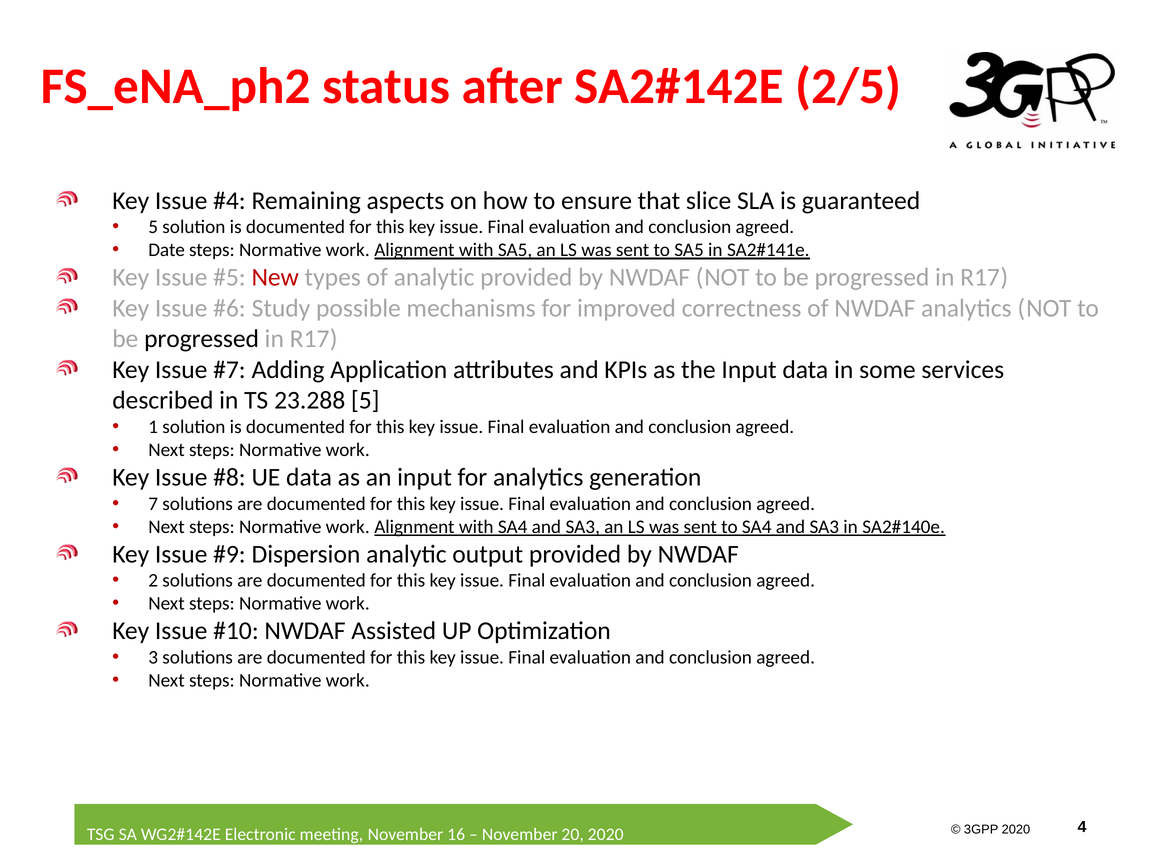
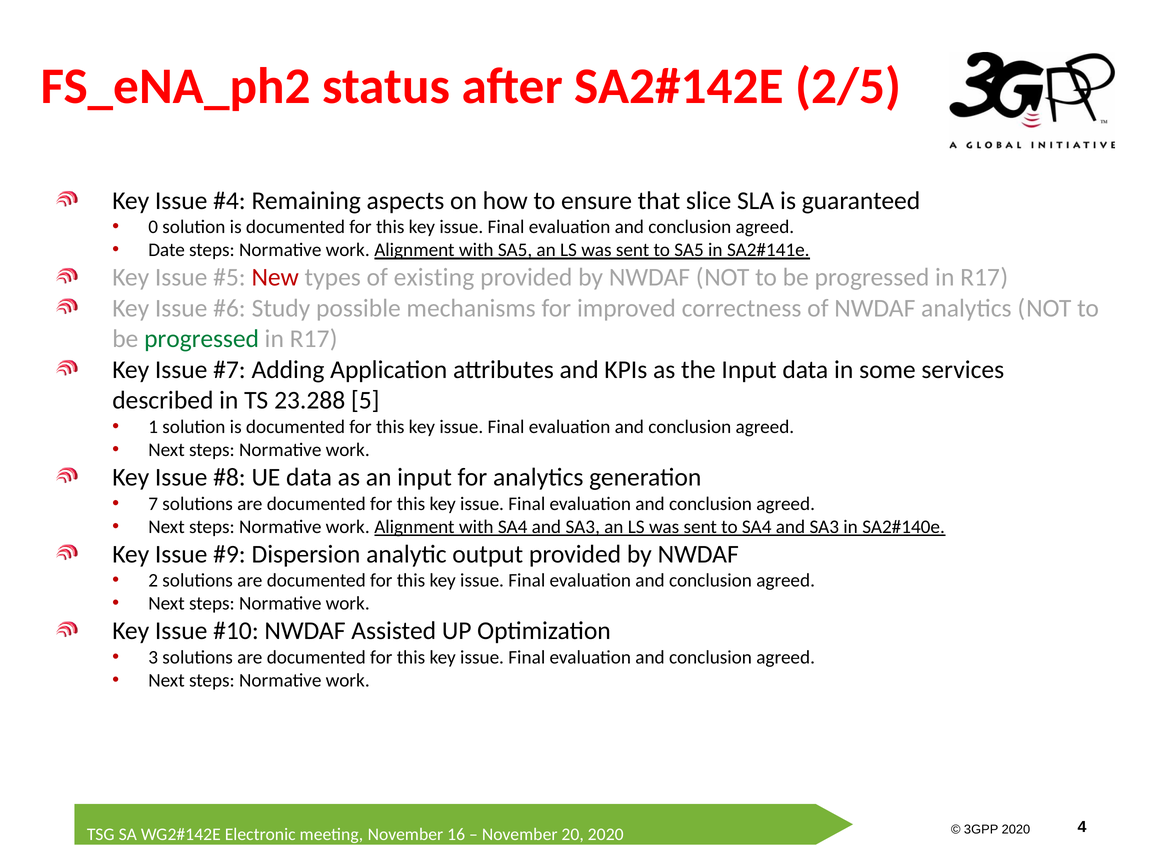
5: 5 -> 0 (153, 227)
of analytic: analytic -> existing (434, 278)
progressed colour: black -> green (202, 339)
